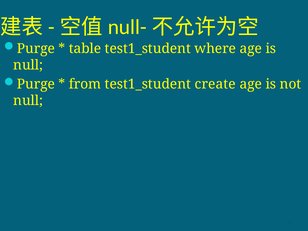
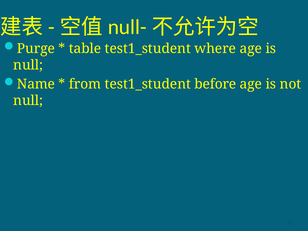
Purge: Purge -> Name (36, 84)
create: create -> before (215, 84)
